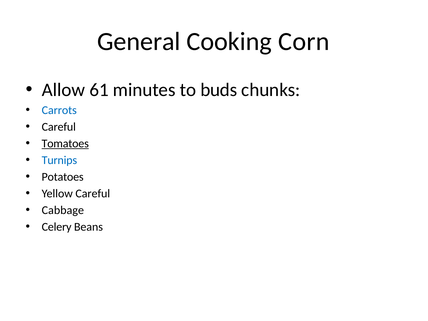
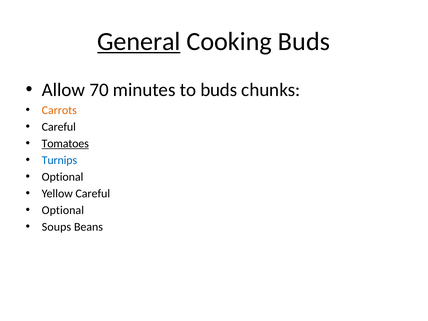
General underline: none -> present (139, 41)
Cooking Corn: Corn -> Buds (304, 41)
61: 61 -> 70 (99, 90)
Carrots colour: blue -> orange (59, 110)
Potatoes: Potatoes -> Optional (63, 177)
Cabbage: Cabbage -> Optional (63, 210)
Celery: Celery -> Soups (56, 227)
